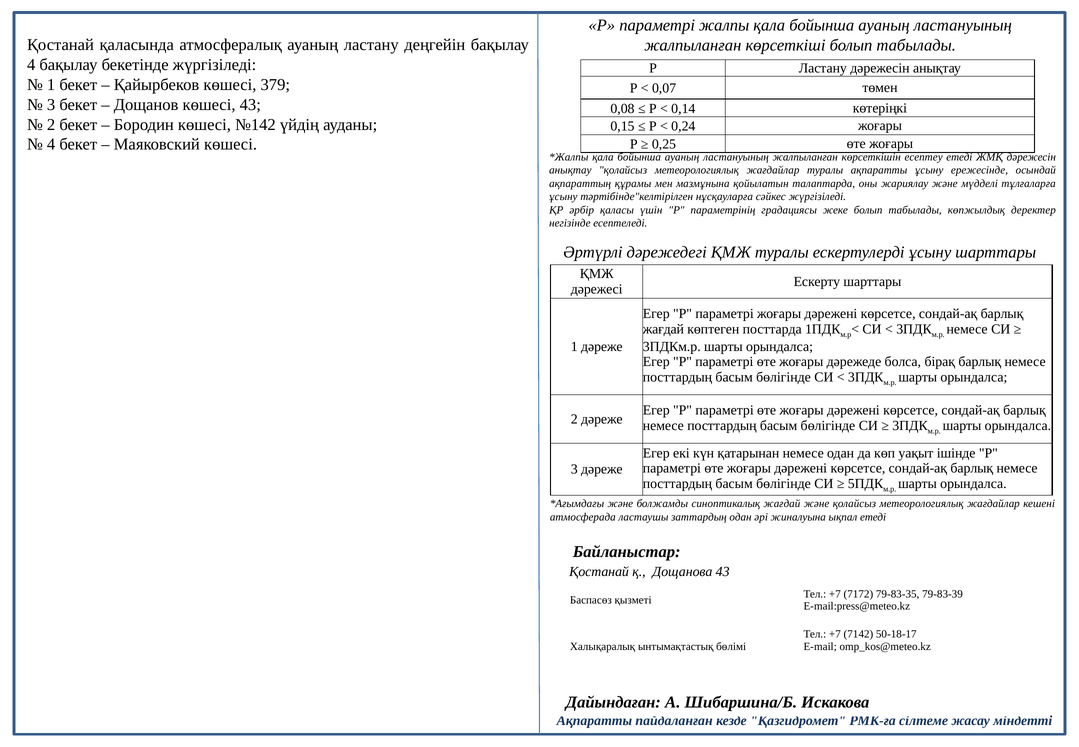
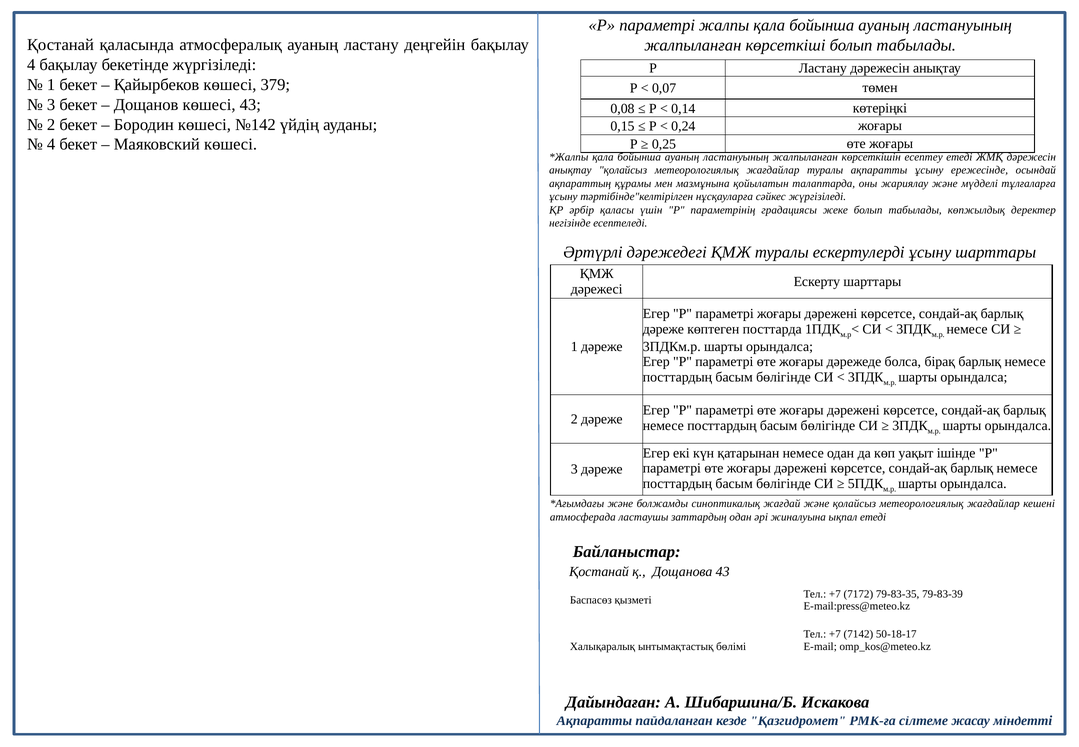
жағдай: жағдай -> дәреже (663, 329)
